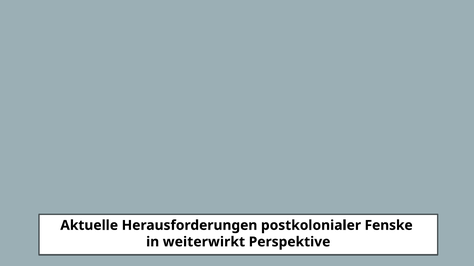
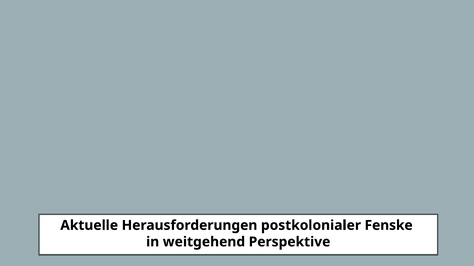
weiterwirkt: weiterwirkt -> weitgehend (204, 242)
